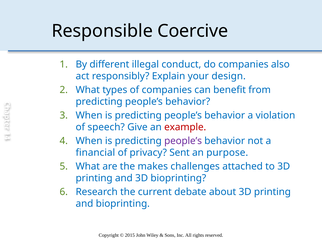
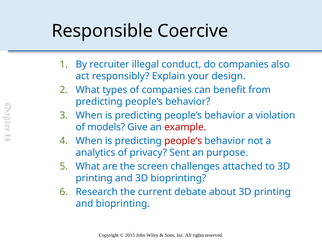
different: different -> recruiter (109, 65)
speech: speech -> models (106, 127)
people’s colour: purple -> red (183, 141)
financial: financial -> analytics (95, 153)
makes: makes -> screen (153, 167)
